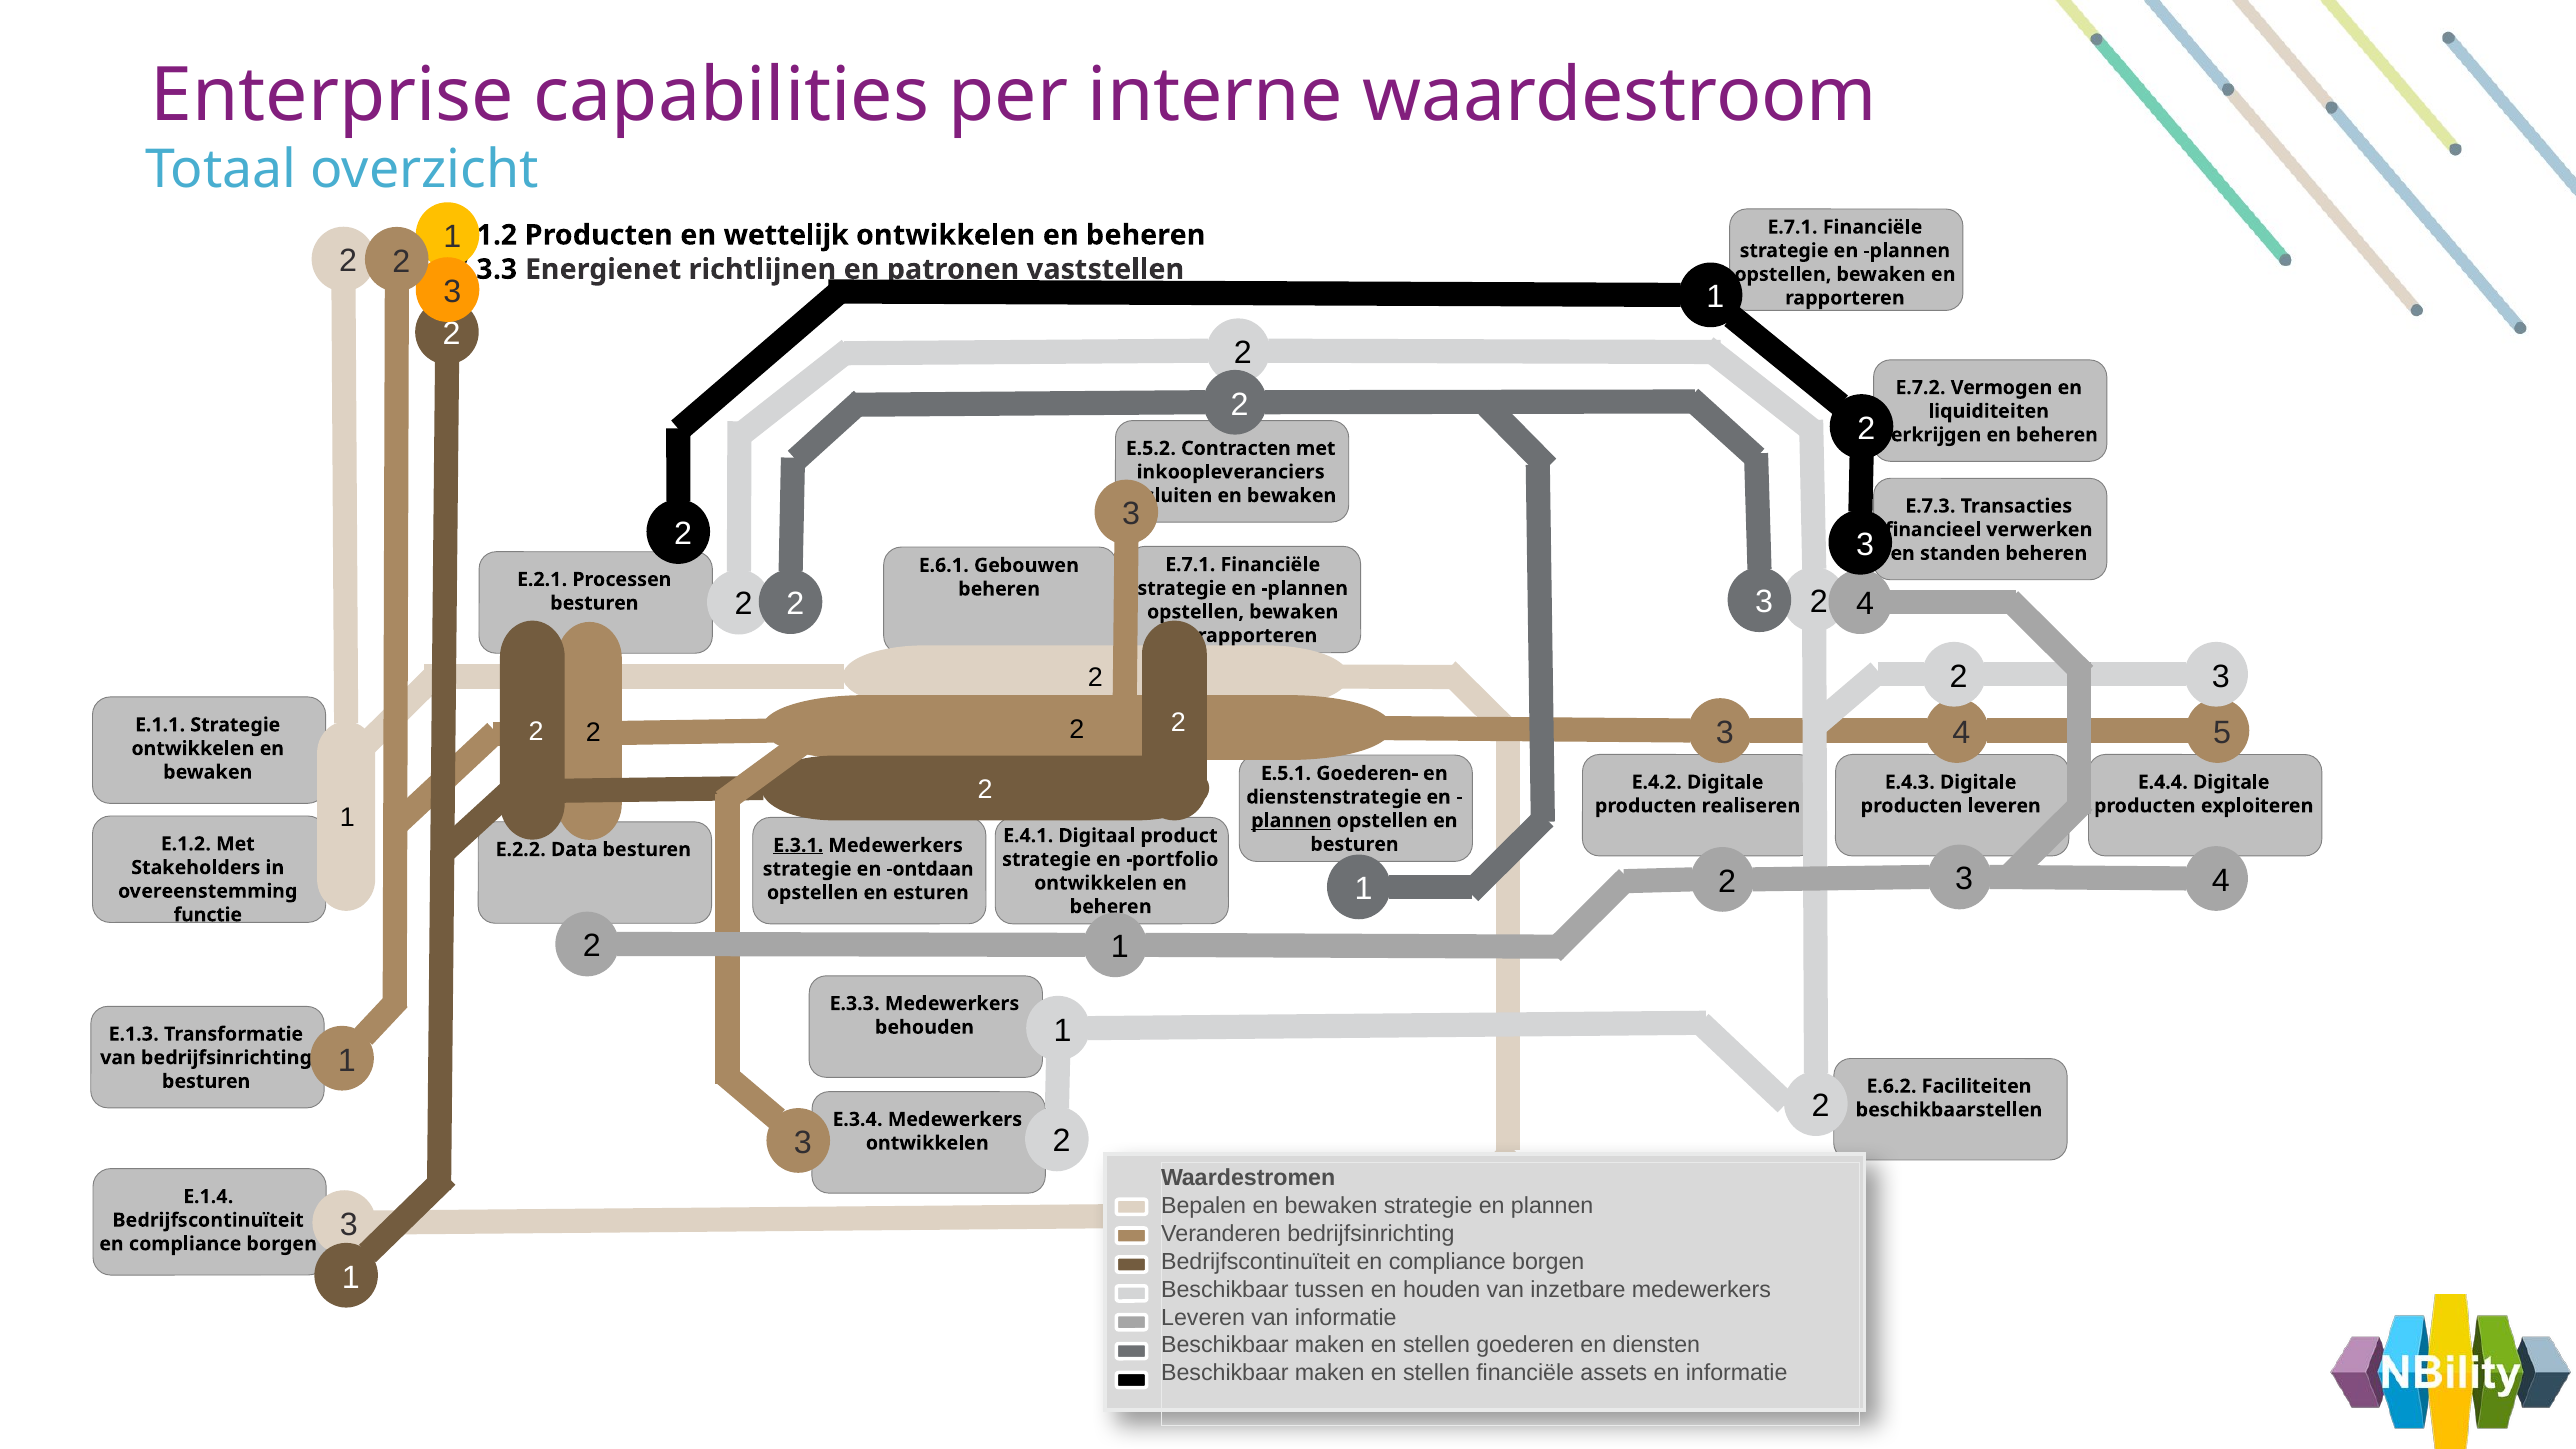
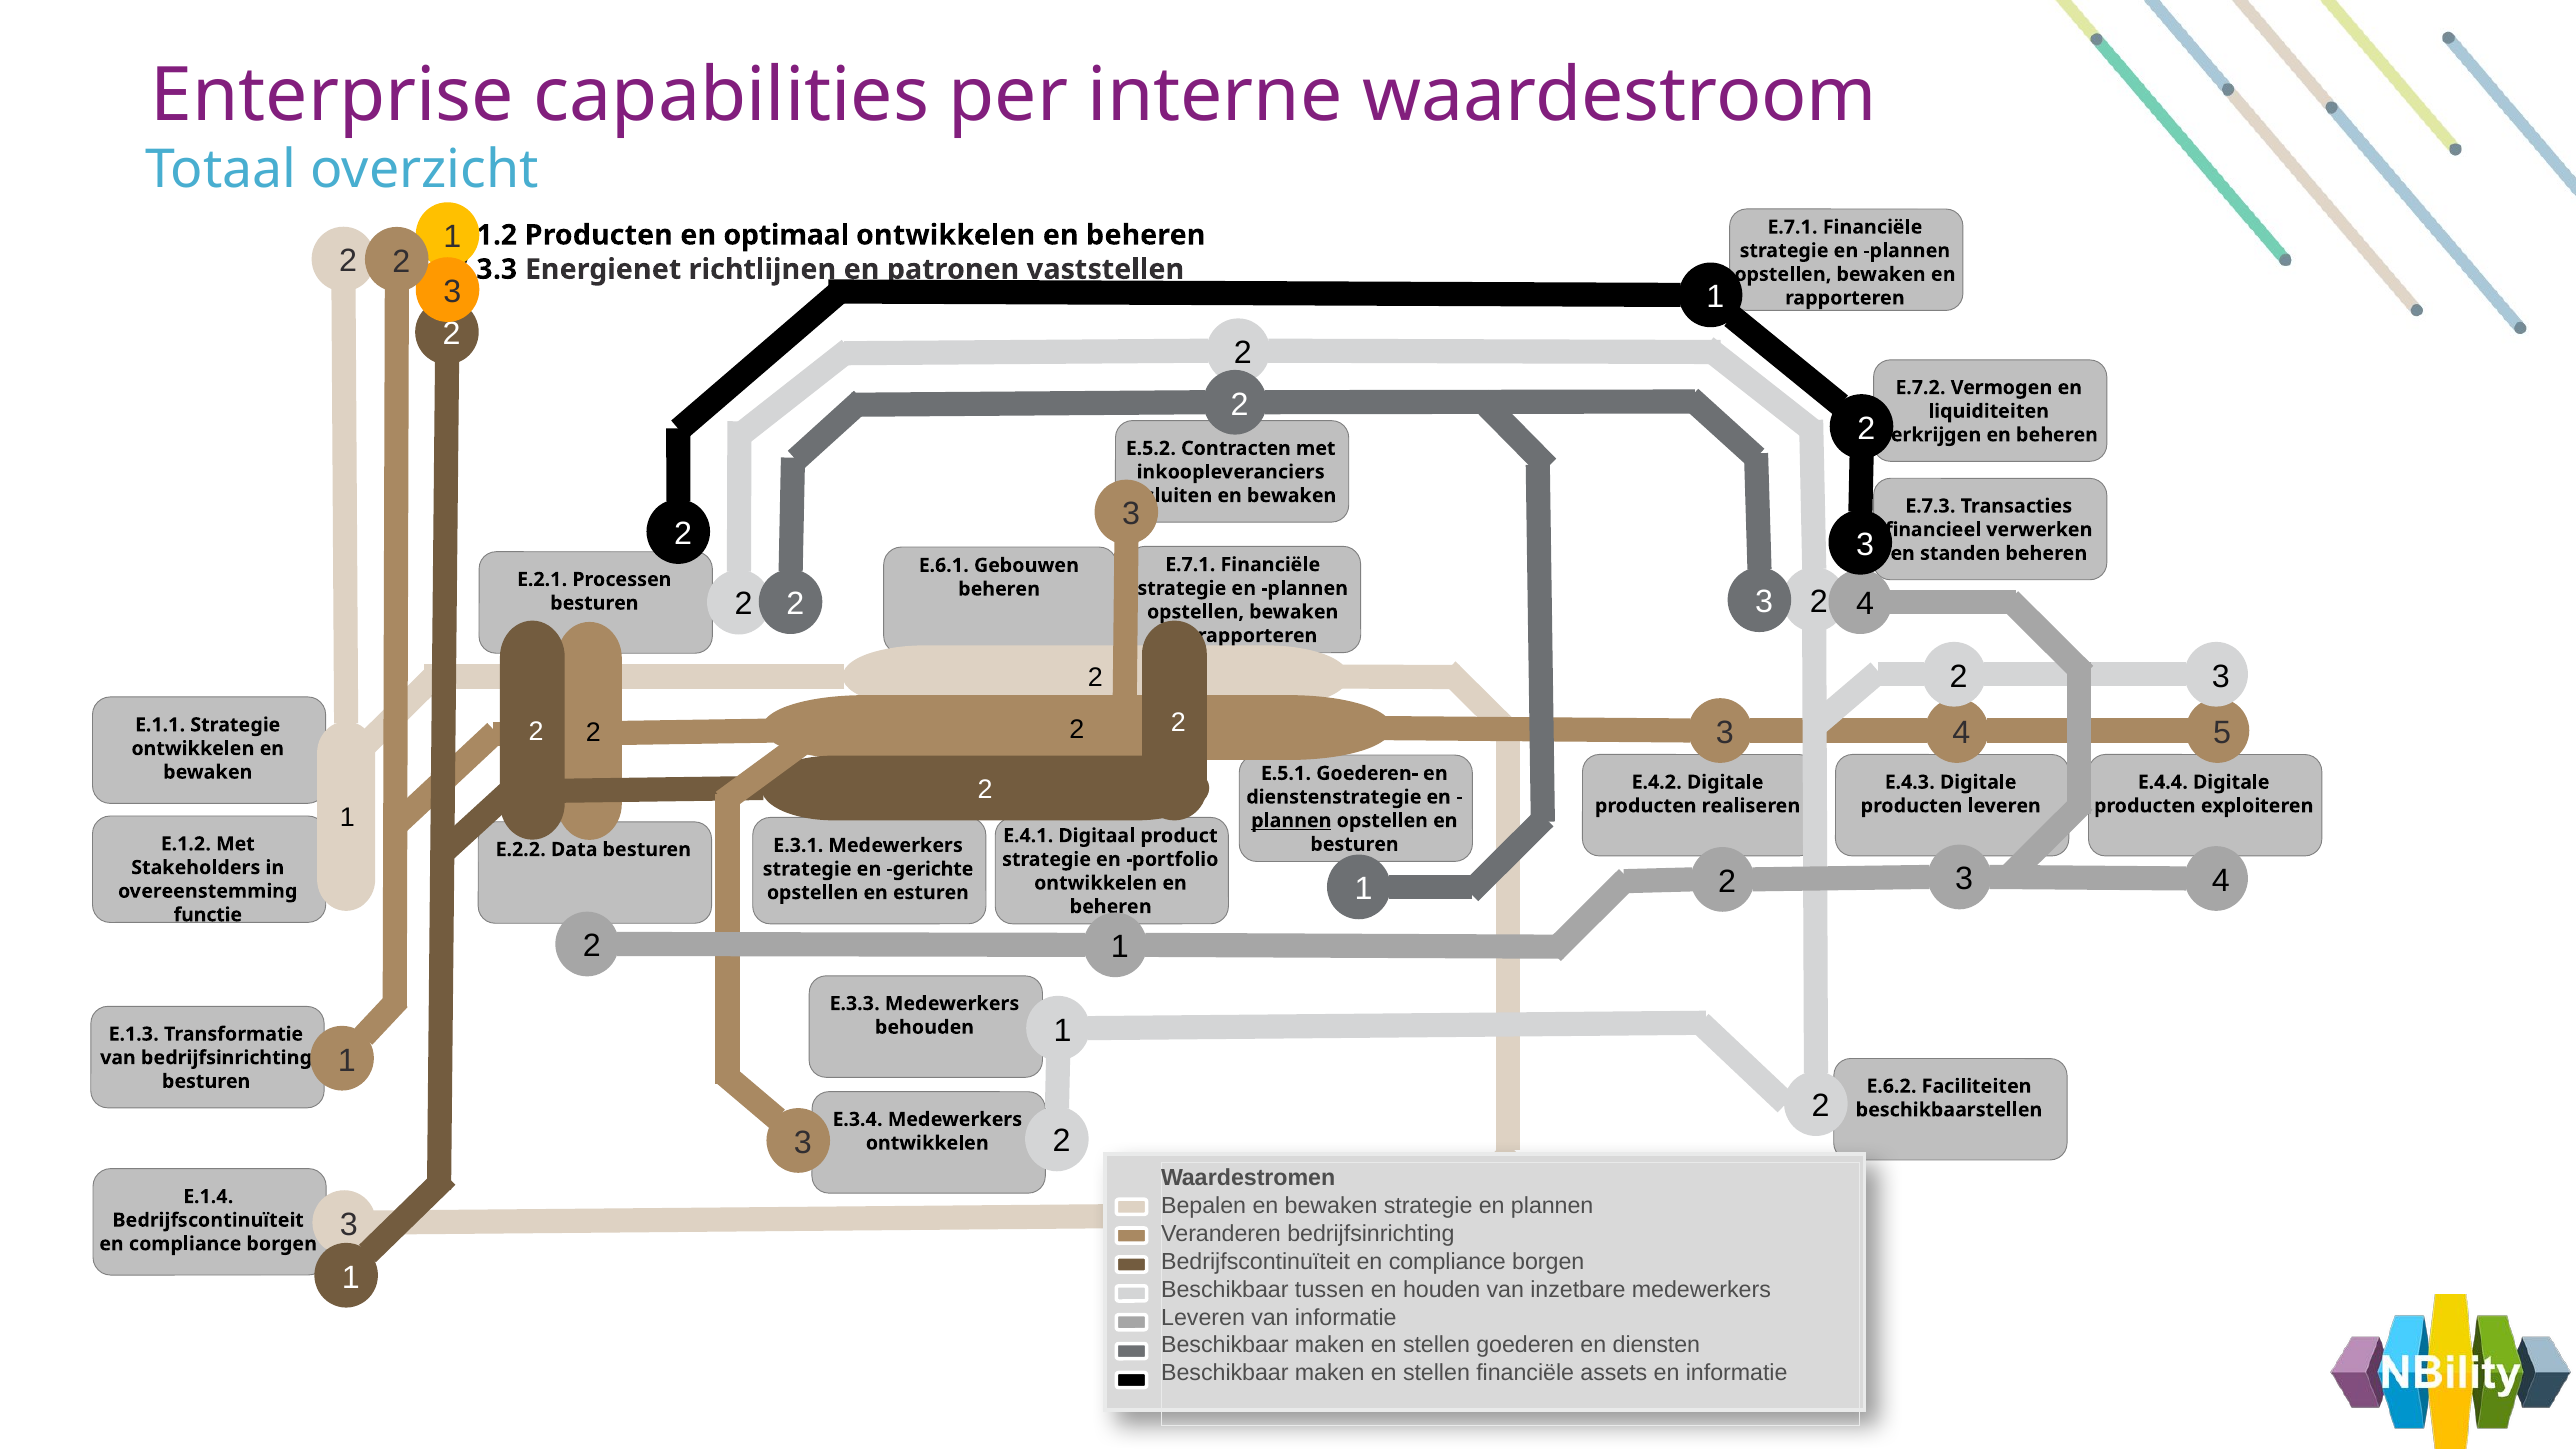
wettelijk: wettelijk -> optimaal (786, 235)
E.3.1 underline: present -> none (798, 845)
ontdaan: ontdaan -> gerichte (930, 869)
